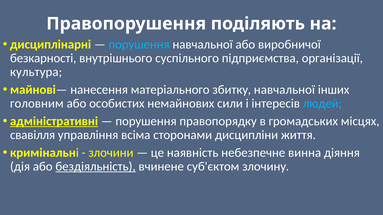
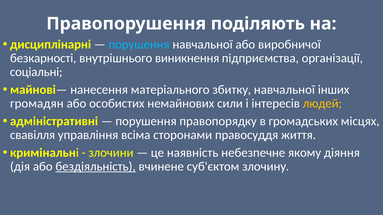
суспільного: суспільного -> виникнення (187, 58)
культура: культура -> соціальні (36, 72)
головним: головним -> громадян (37, 104)
людей colour: light blue -> yellow (322, 104)
адміністративні underline: present -> none (54, 121)
дисципліни: дисципліни -> правосуддя (247, 135)
винна: винна -> якому (305, 153)
